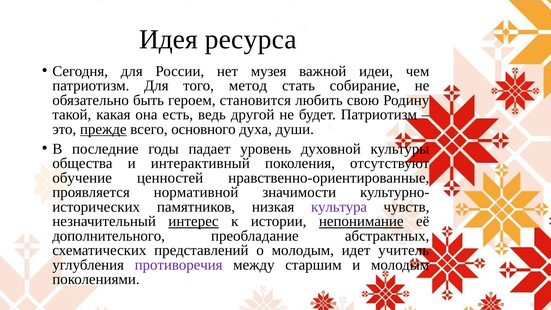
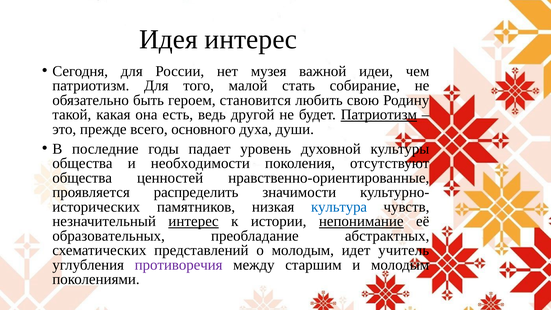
Идея ресурса: ресурса -> интерес (251, 39)
метод: метод -> малой (248, 86)
Патриотизм underline: none -> present (379, 115)
прежде underline: present -> none (103, 129)
интерактивный: интерактивный -> необходимости (200, 163)
обучение: обучение -> общества (82, 178)
нормативной: нормативной -> распределить (196, 192)
культура colour: purple -> blue (339, 207)
дополнительного: дополнительного -> образовательных (109, 236)
